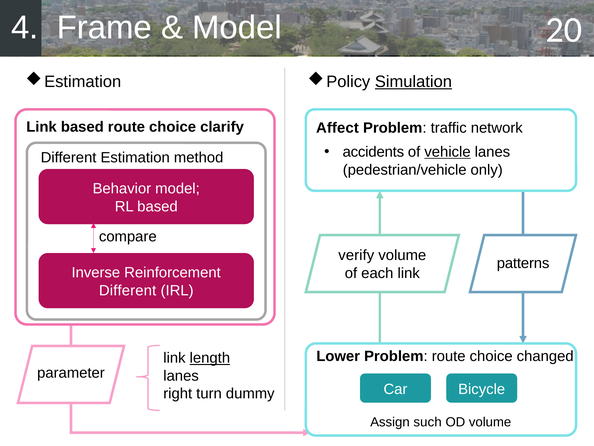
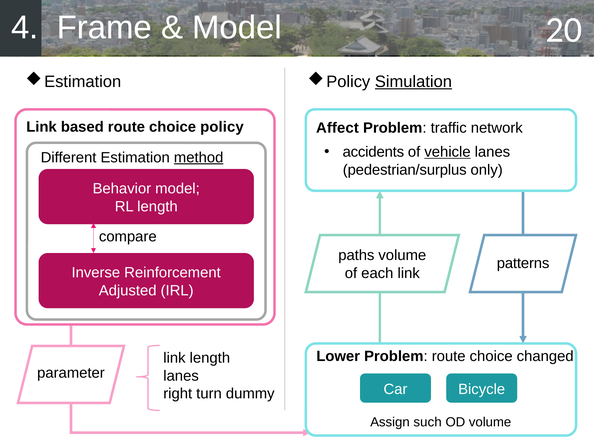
clarify: clarify -> policy (222, 127)
method underline: none -> present (199, 157)
pedestrian/vehicle: pedestrian/vehicle -> pedestrian/surplus (405, 170)
RL based: based -> length (157, 206)
verify: verify -> paths (356, 255)
Different: Different -> Adjusted (128, 290)
length underline: present -> none (210, 358)
